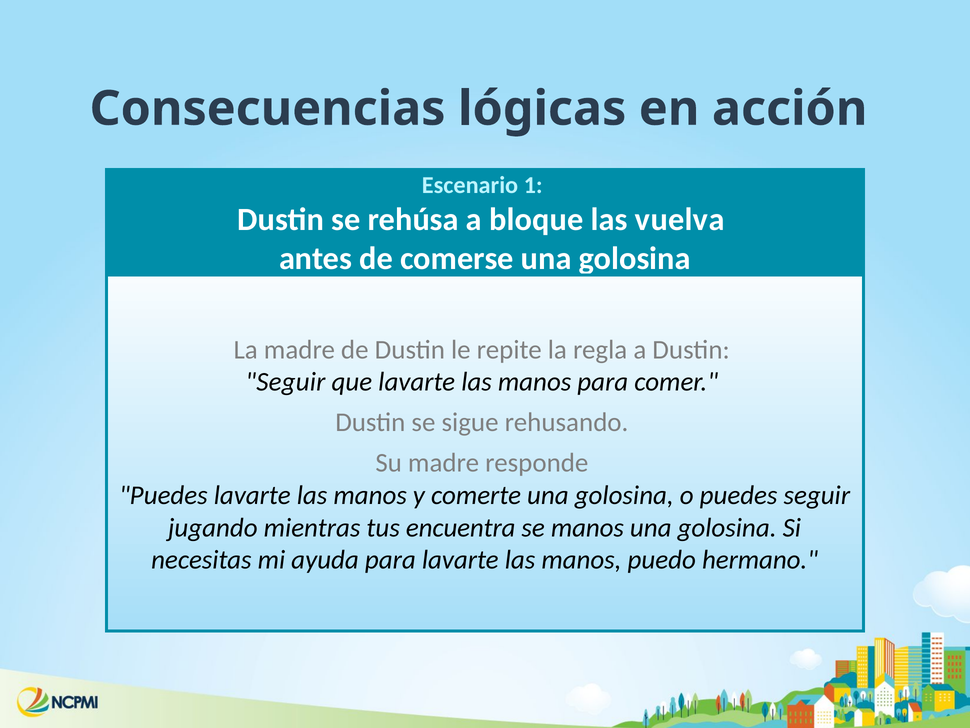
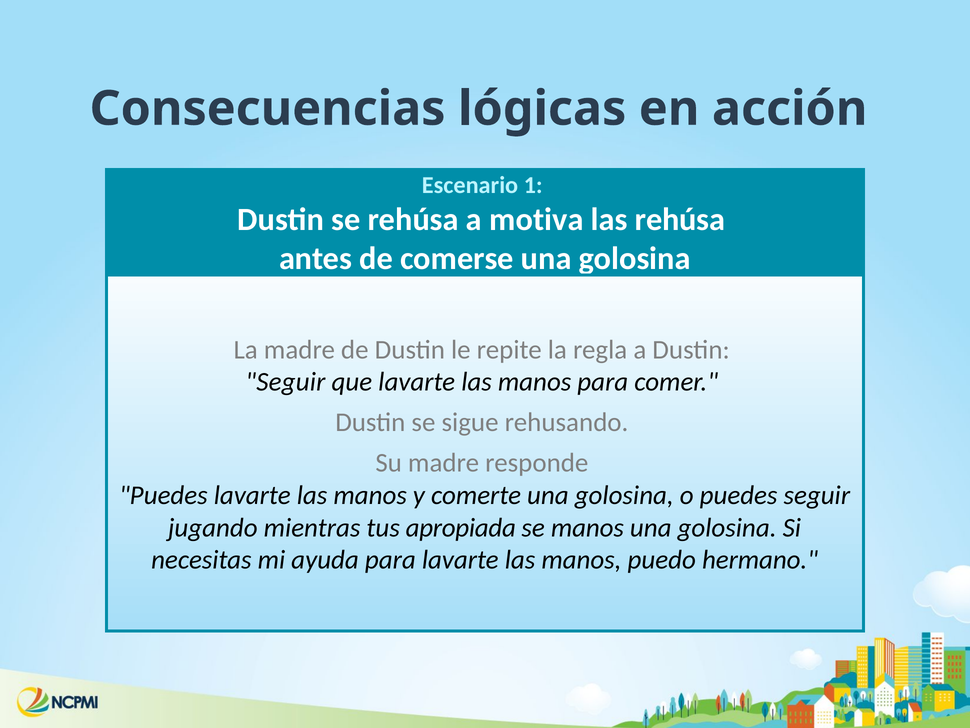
bloque: bloque -> motiva (536, 220)
las vuelva: vuelva -> rehúsa (680, 220)
encuentra: encuentra -> apropiada (461, 527)
